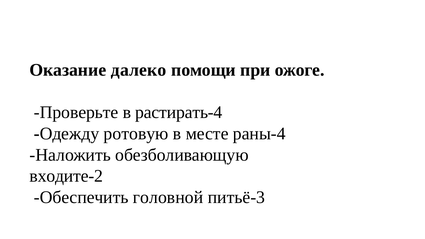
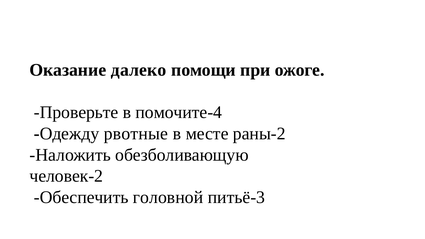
растирать-4: растирать-4 -> помочите-4 (179, 112)
ротовую: ротовую -> рвотные (136, 134)
раны-4: раны-4 -> раны-2 (259, 134)
входите-2: входите-2 -> человек-2 (66, 176)
